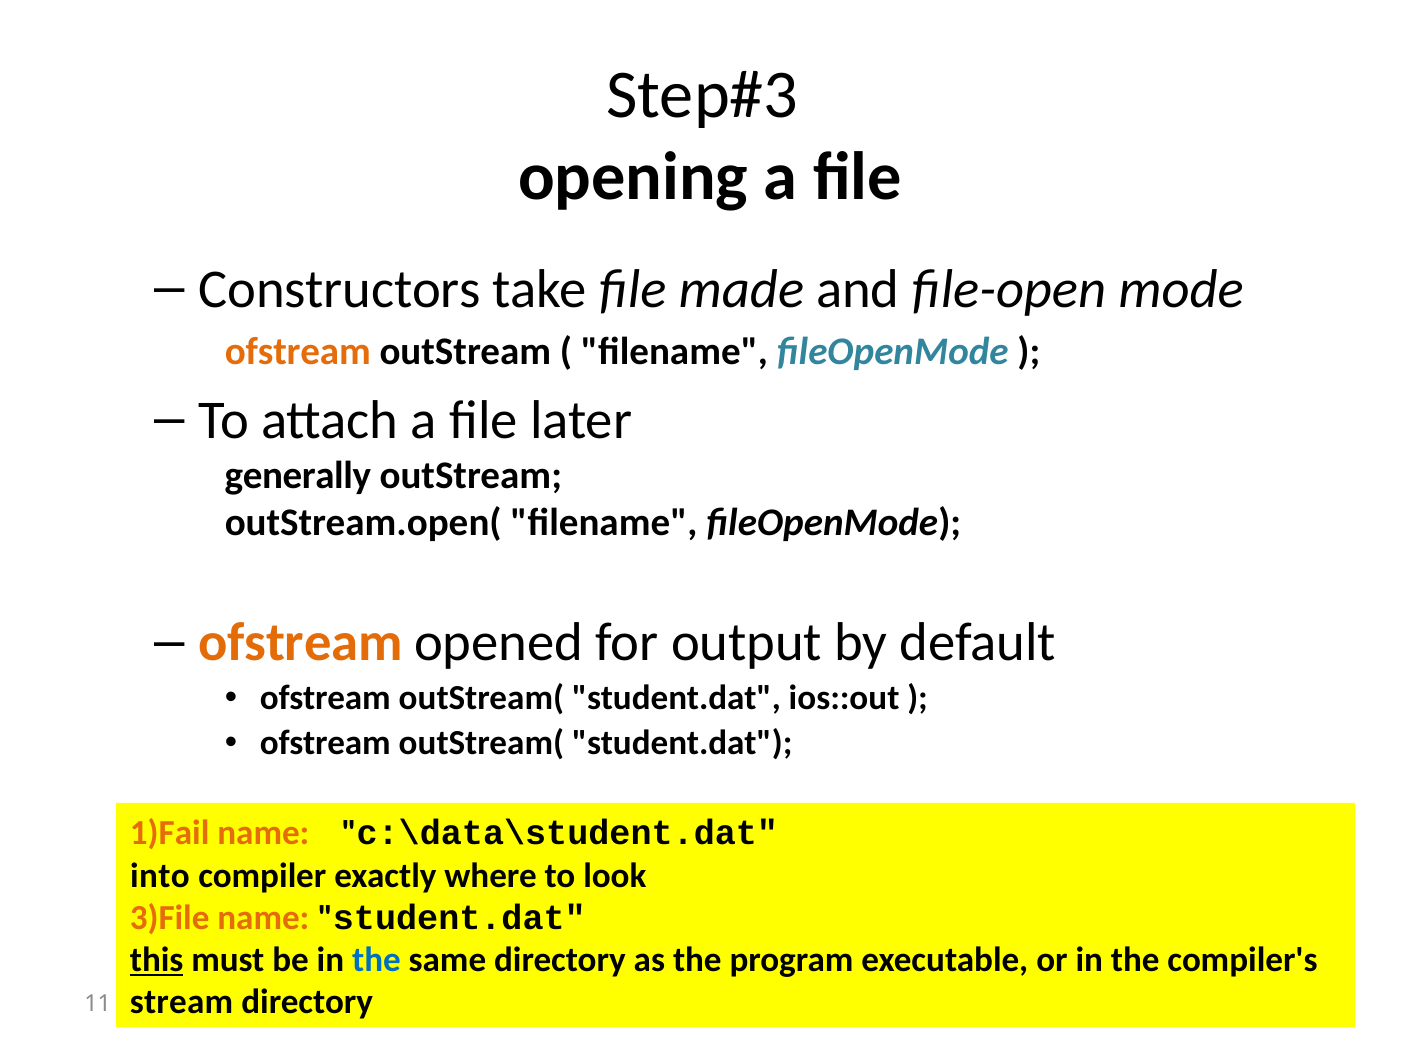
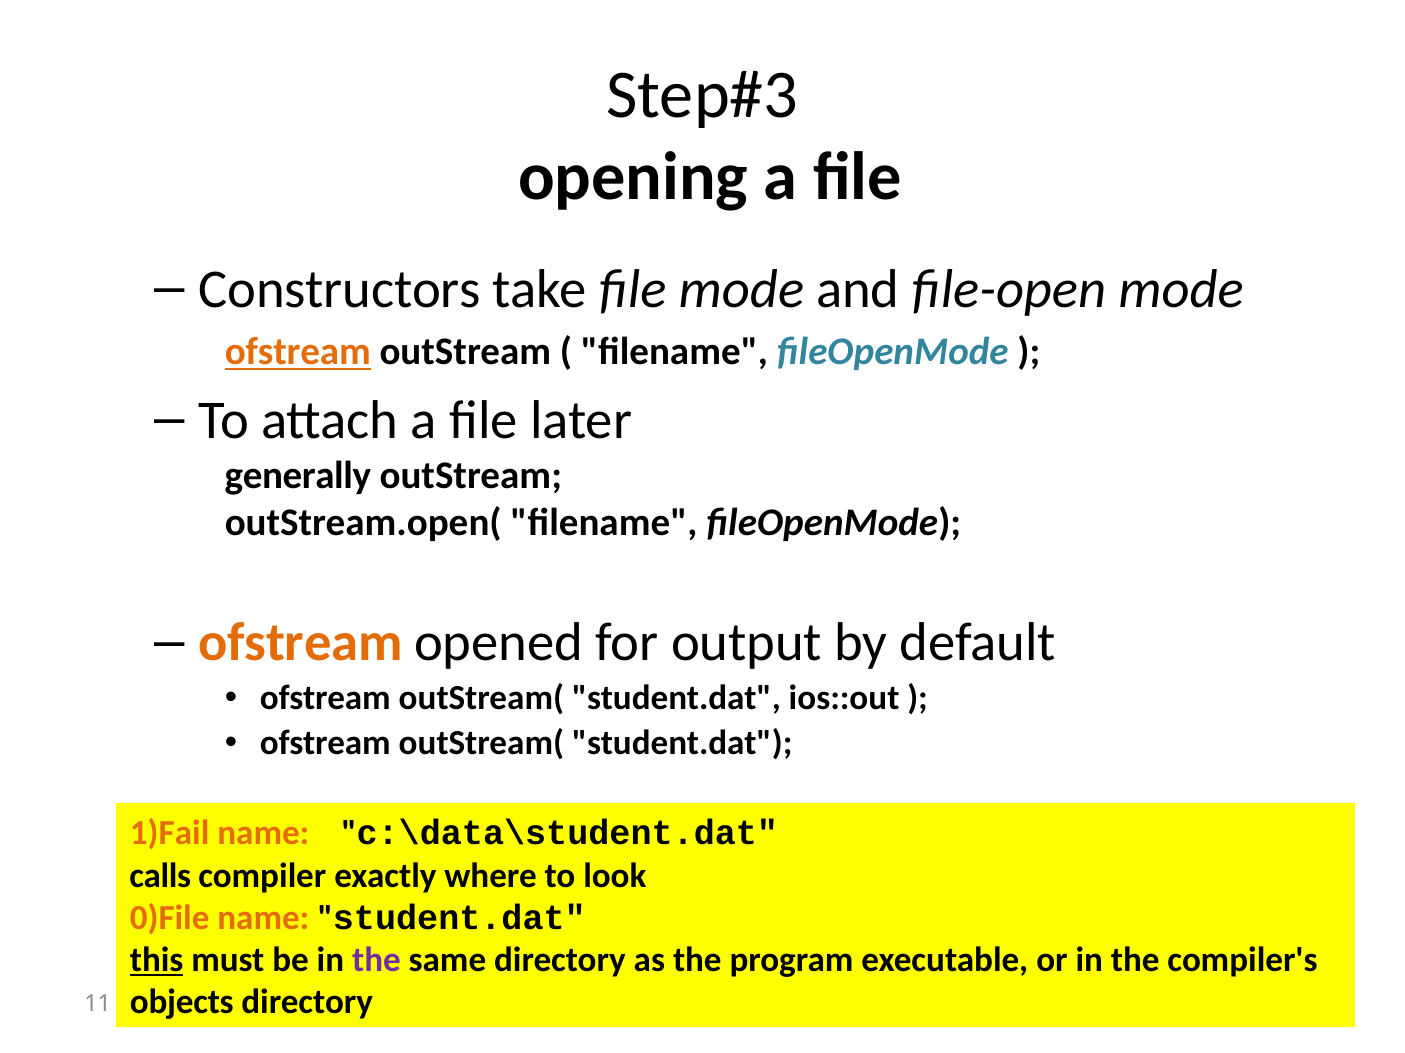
file made: made -> mode (741, 289)
ofstream underline: none -> present (298, 352)
into: into -> calls (160, 876)
3)File: 3)File -> 0)File (170, 918)
the colour: blue -> purple (376, 960)
stream: stream -> objects (182, 1002)
